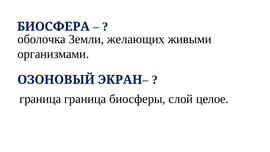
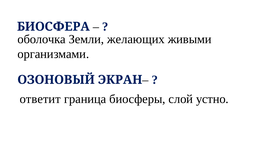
граница: граница -> ответит (40, 99)
целое: целое -> устно (212, 99)
